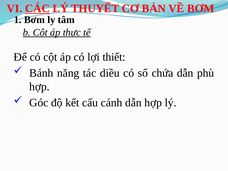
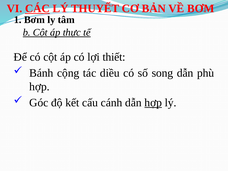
năng: năng -> cộng (68, 73)
chứa: chứa -> song (162, 73)
hợp underline: none -> present (153, 103)
